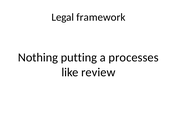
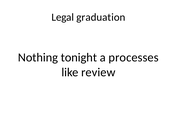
framework: framework -> graduation (101, 17)
putting: putting -> tonight (79, 57)
